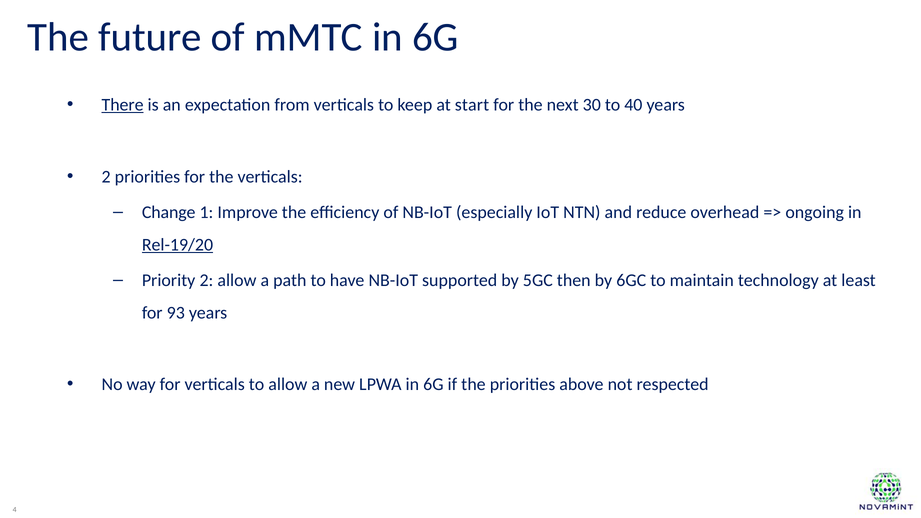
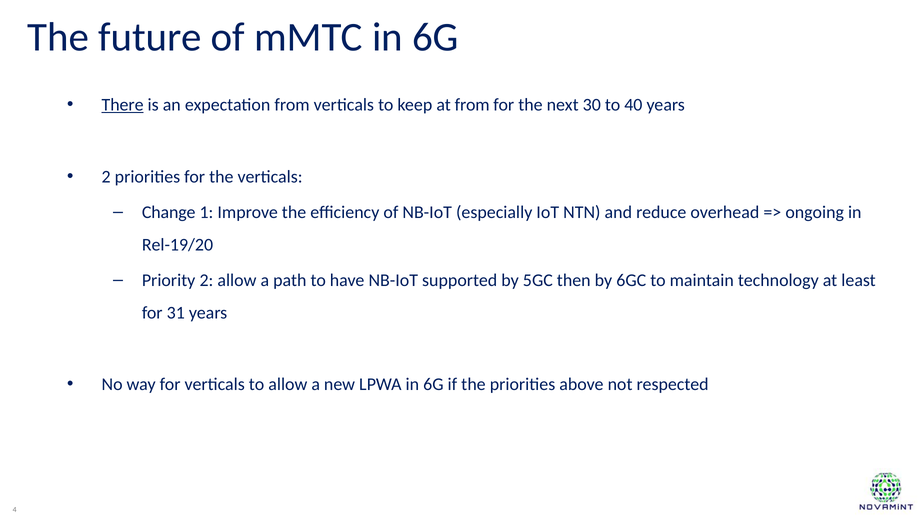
at start: start -> from (472, 105)
Rel-19/20 underline: present -> none (177, 245)
93: 93 -> 31 (176, 313)
